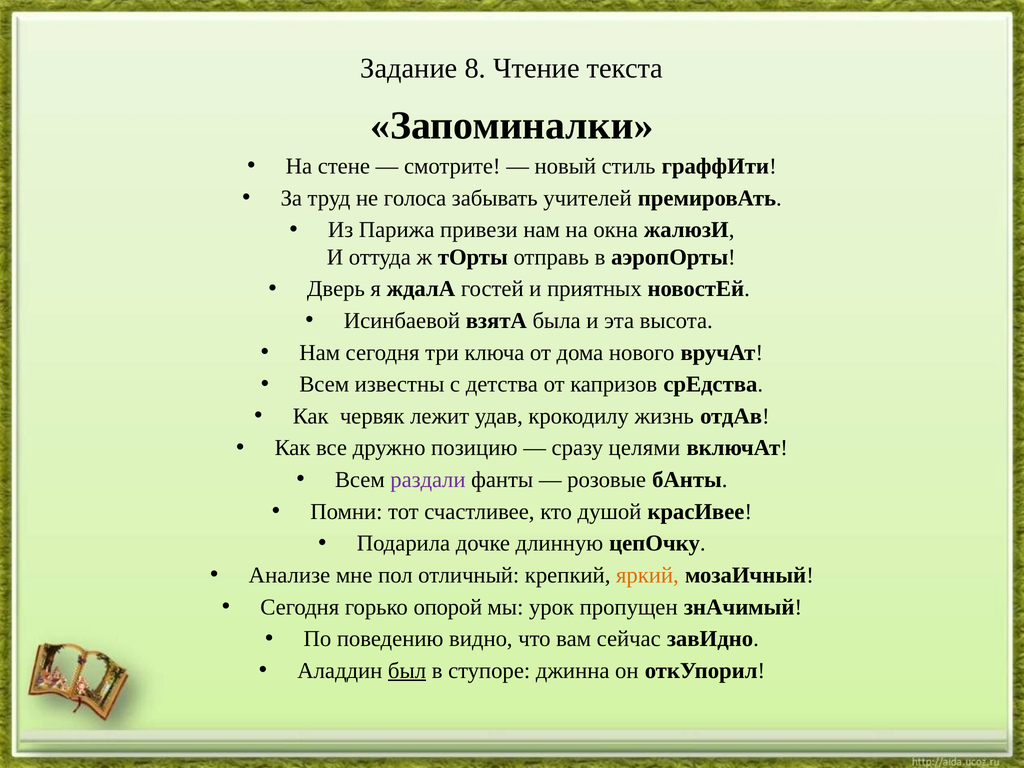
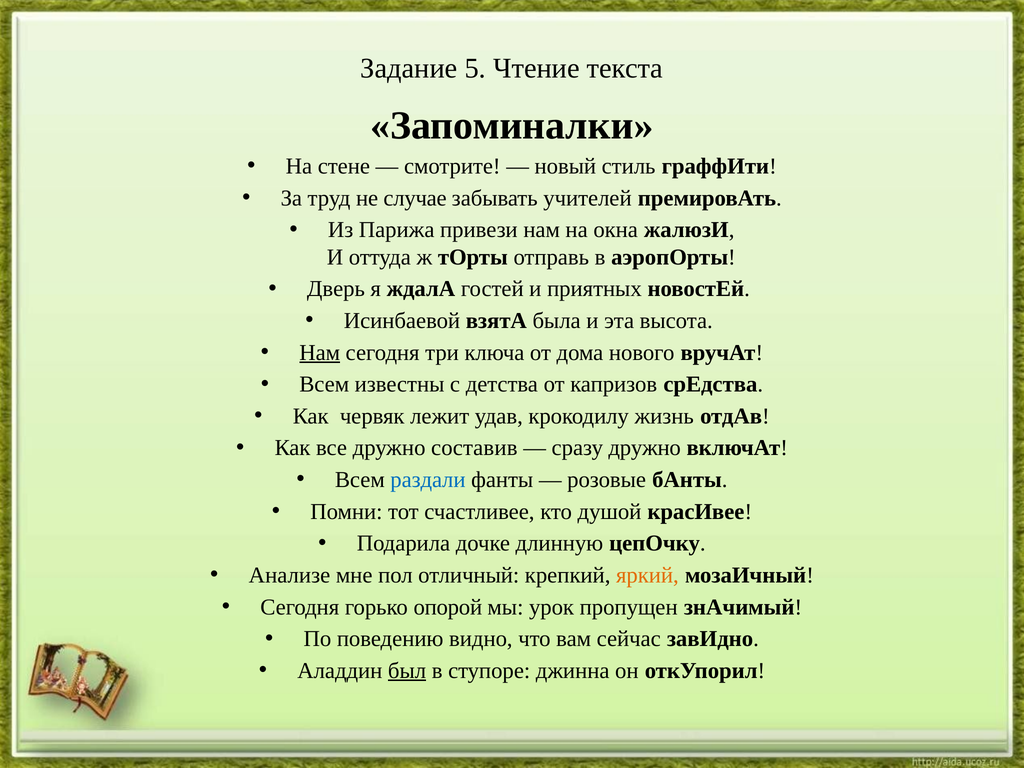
8: 8 -> 5 (475, 68)
голоса: голоса -> случае (415, 198)
Нам underline: none -> present (320, 353)
позицию: позицию -> составив (474, 448)
сразу целями: целями -> дружно (645, 448)
раздали colour: purple -> blue (428, 480)
